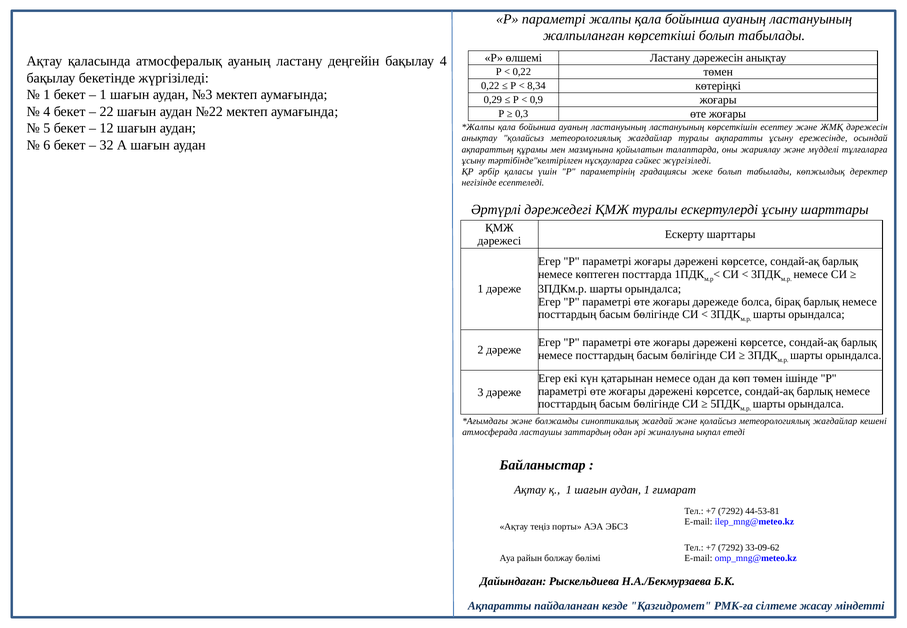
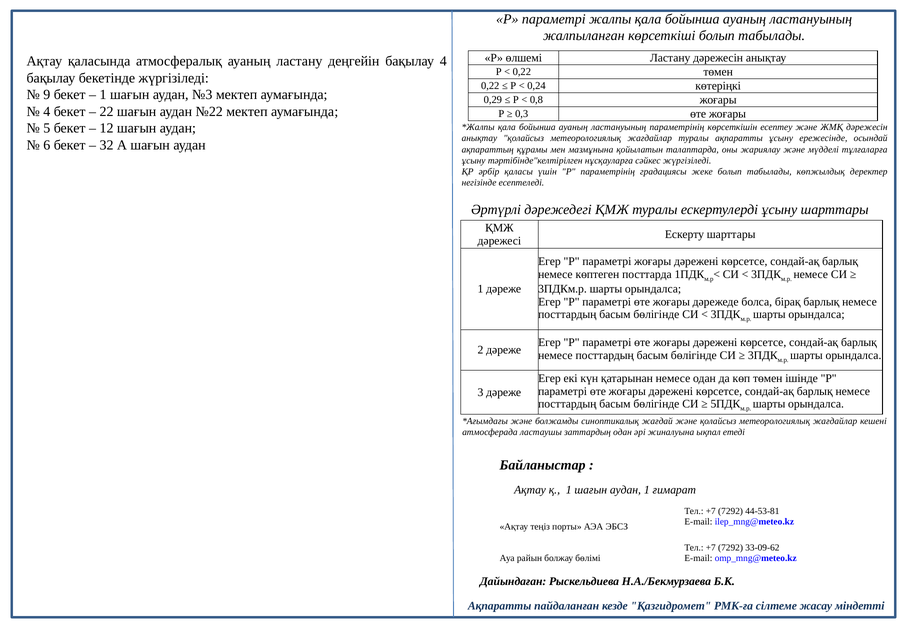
8,34: 8,34 -> 0,24 (536, 86)
1: 1 -> 9 (47, 95)
0,9: 0,9 -> 0,8 (536, 100)
ластануының ластануының: ластануының -> параметрінің (677, 127)
